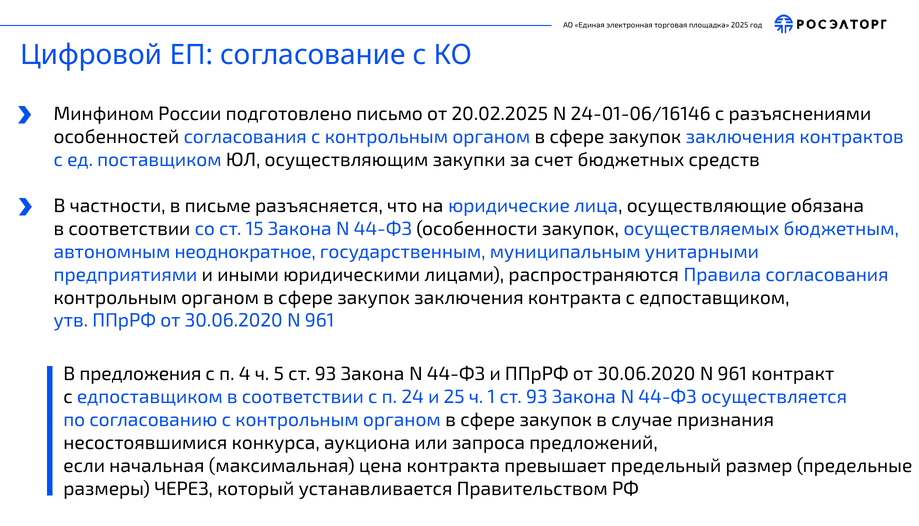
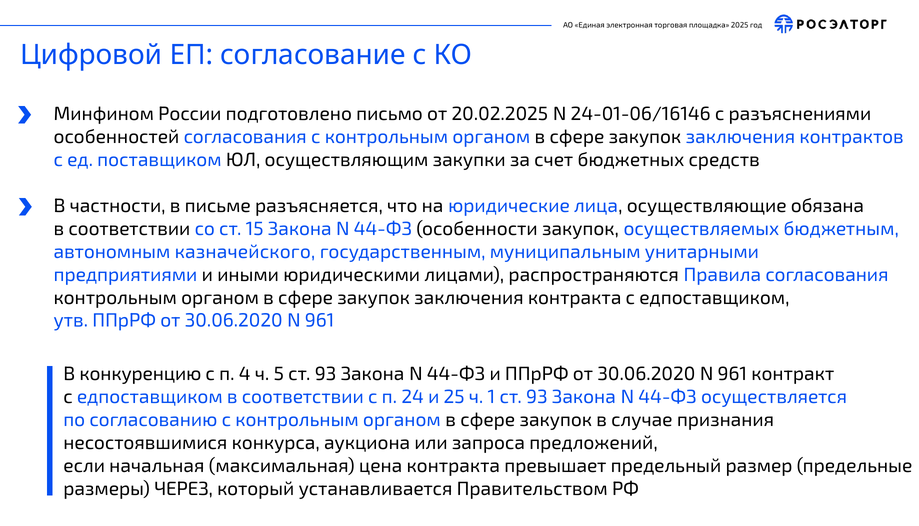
неоднократное: неоднократное -> казначейского (245, 252)
предложения: предложения -> конкуренцию (140, 374)
